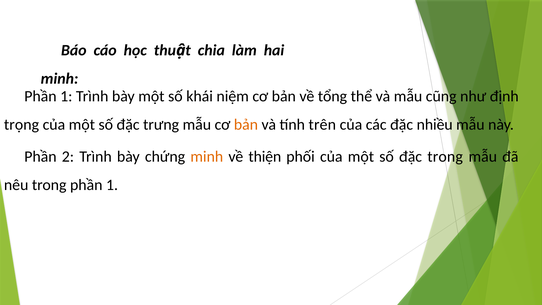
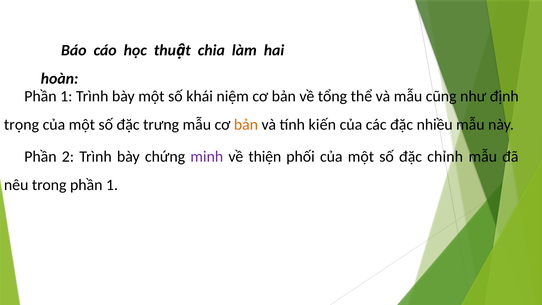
minh: minh -> hoàn (60, 79)
trên: trên -> kiến (322, 125)
minh colour: orange -> purple (207, 156)
đặc trong: trong -> chỉnh (445, 156)
